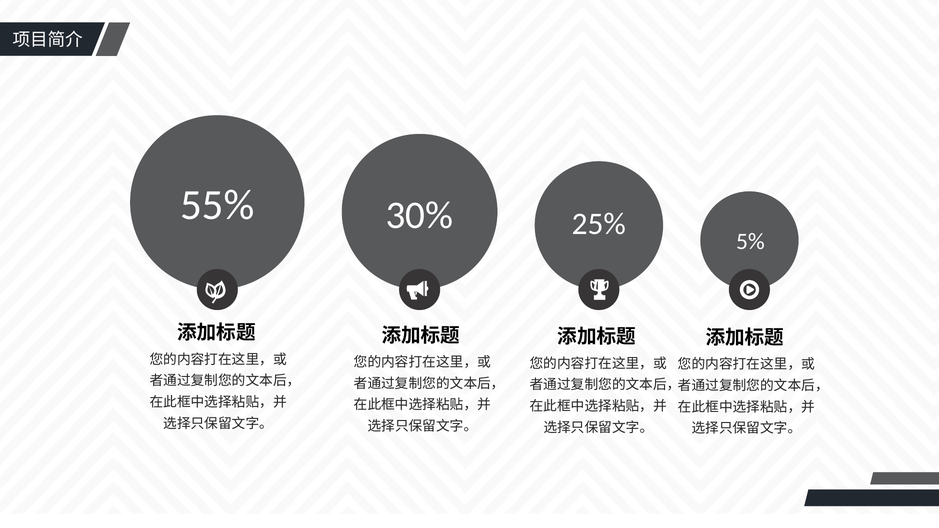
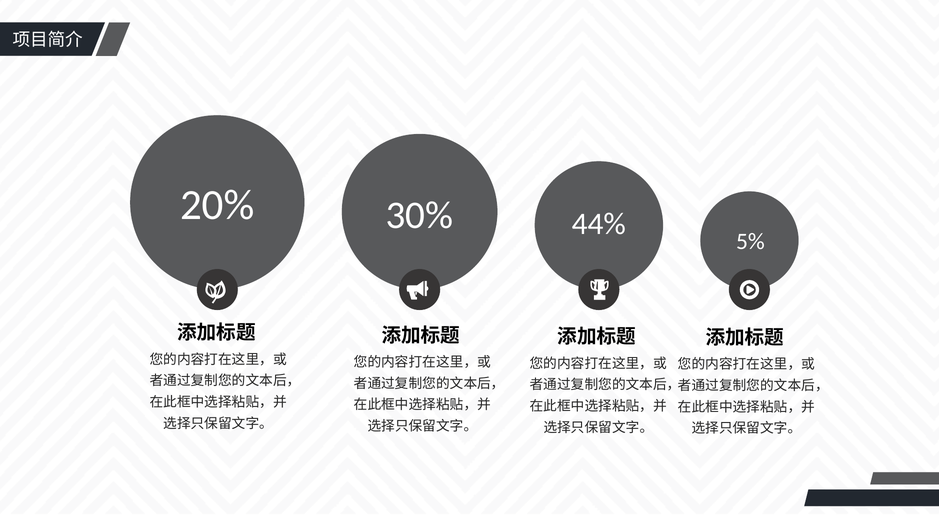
55%: 55% -> 20% (217, 205)
25%: 25% -> 44% (599, 224)
